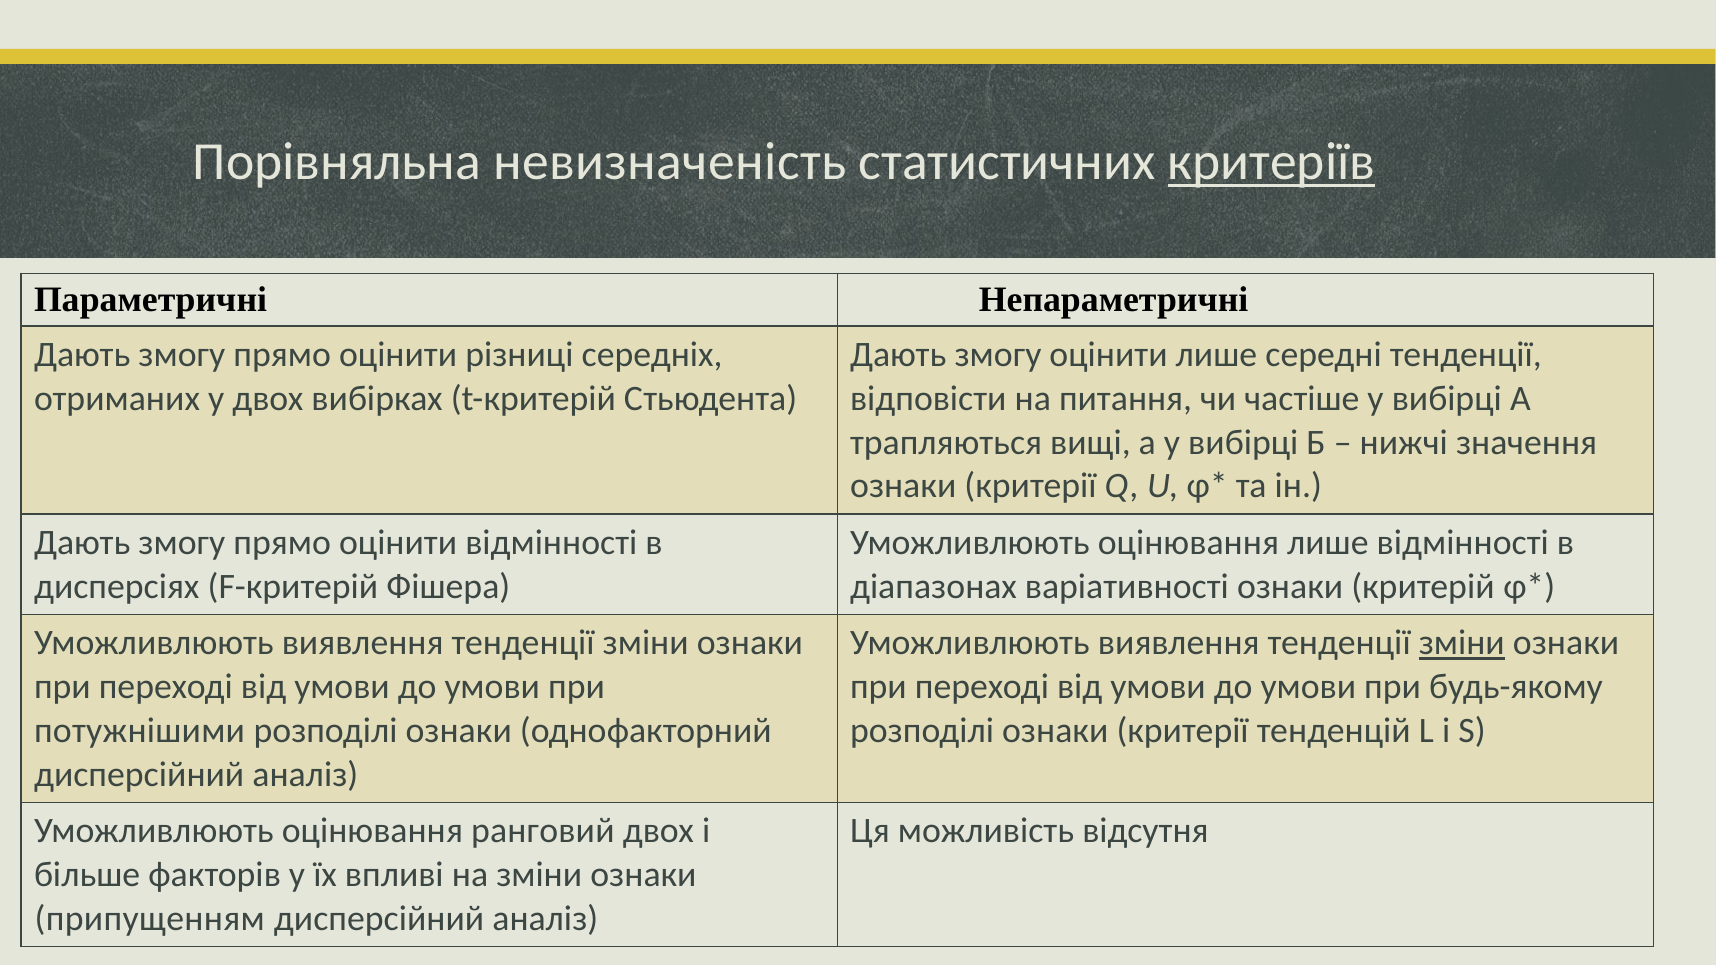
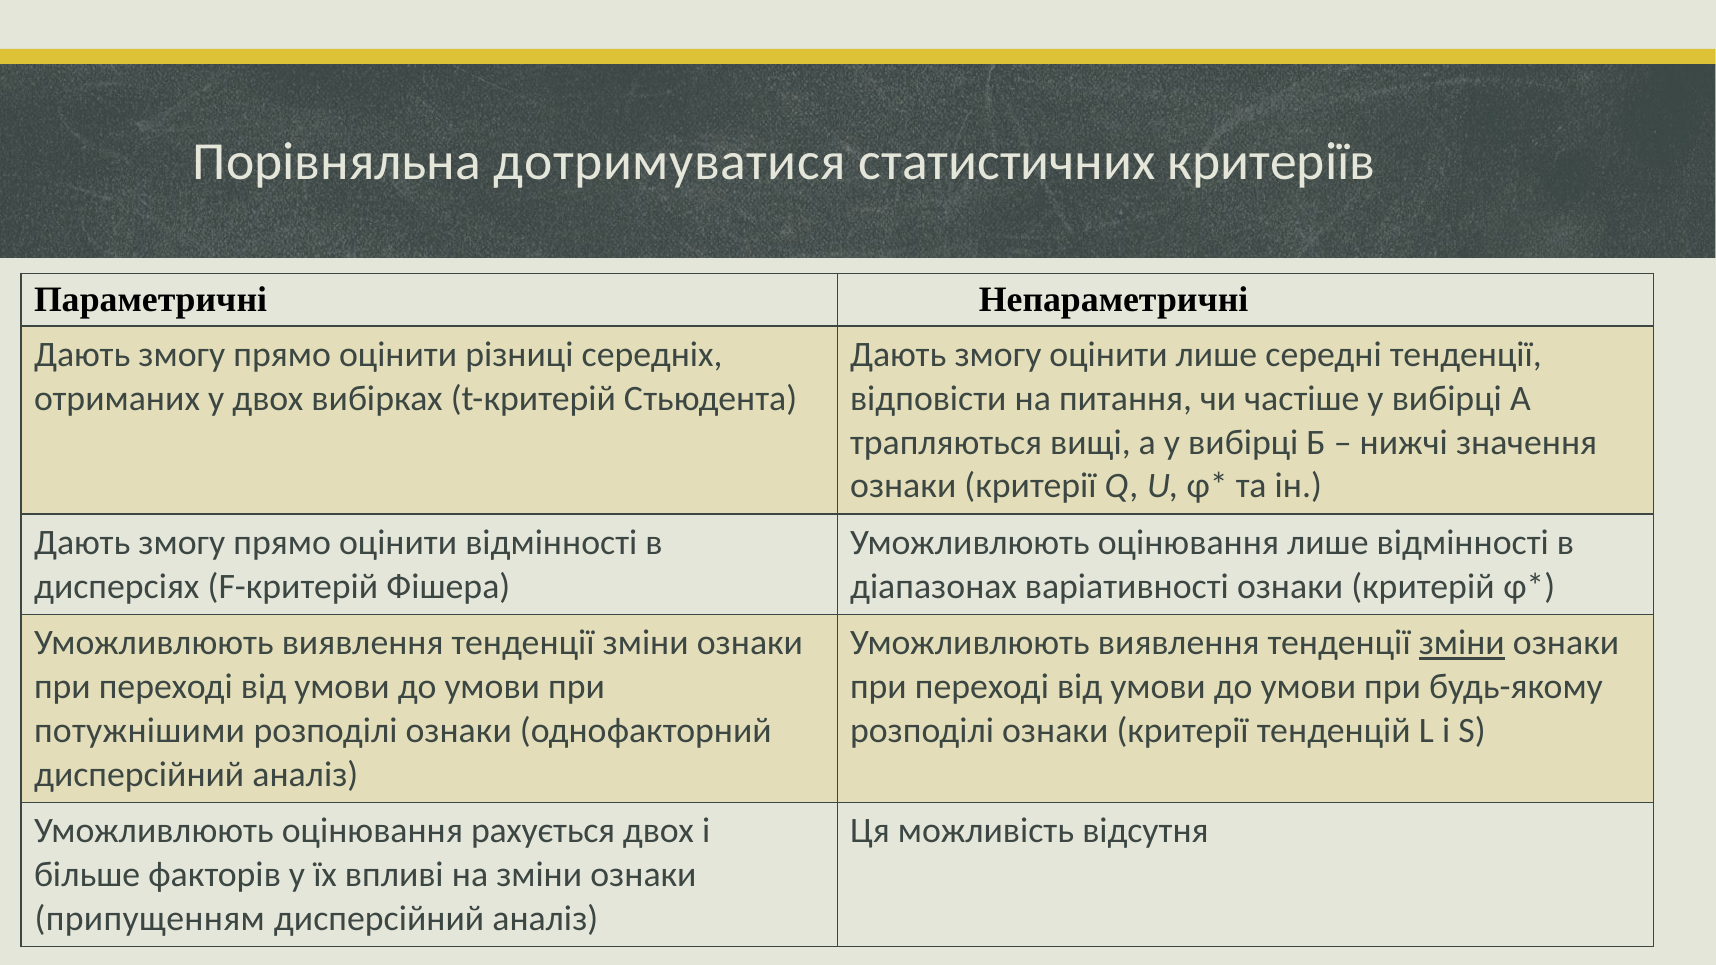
невизначеність: невизначеність -> дотримуватися (670, 162)
критеріїв underline: present -> none (1272, 162)
ранговий: ранговий -> рахується (543, 831)
